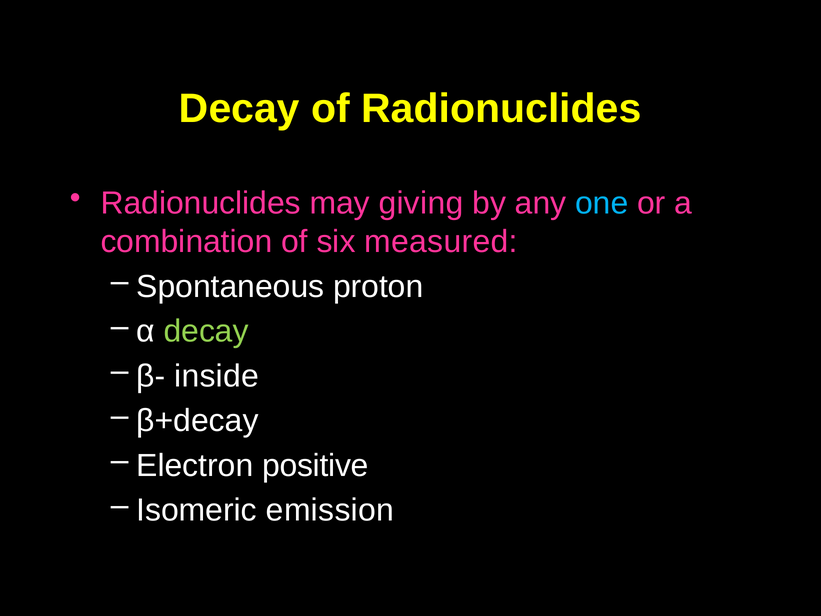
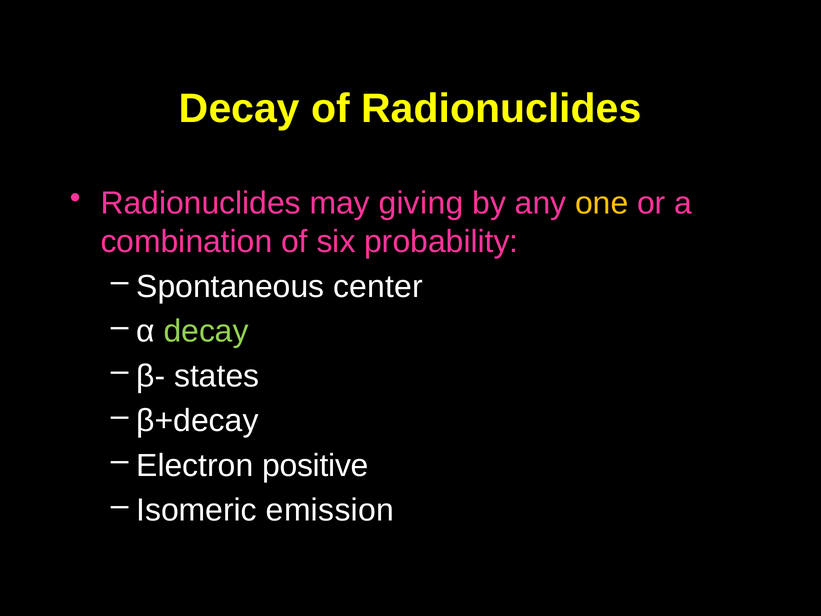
one colour: light blue -> yellow (602, 203)
measured: measured -> probability (441, 242)
proton: proton -> center (378, 286)
inside: inside -> states (217, 376)
